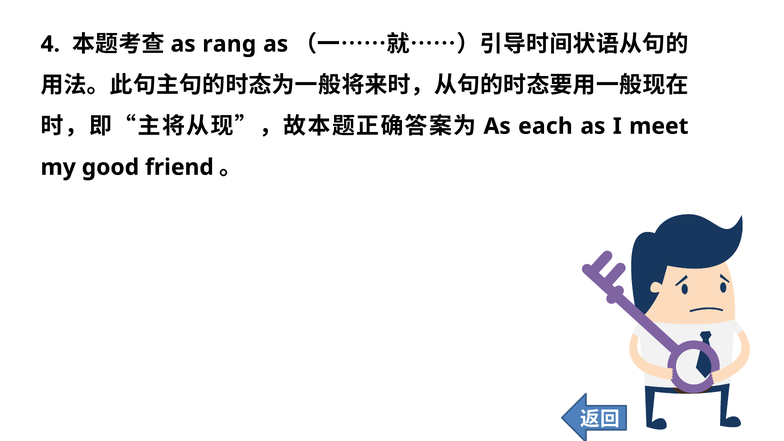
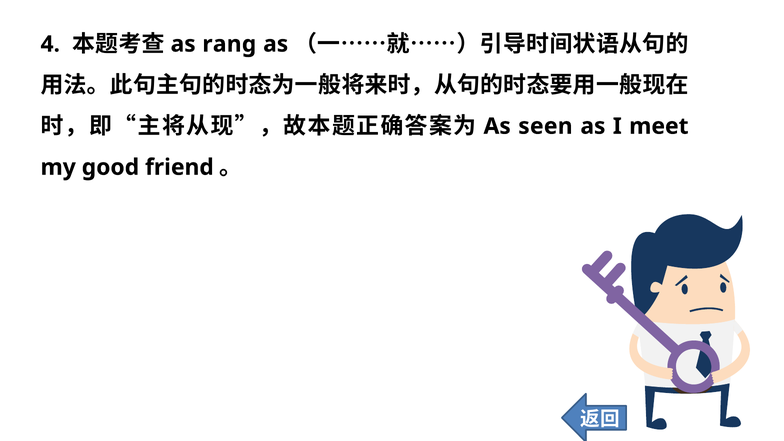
each: each -> seen (545, 126)
